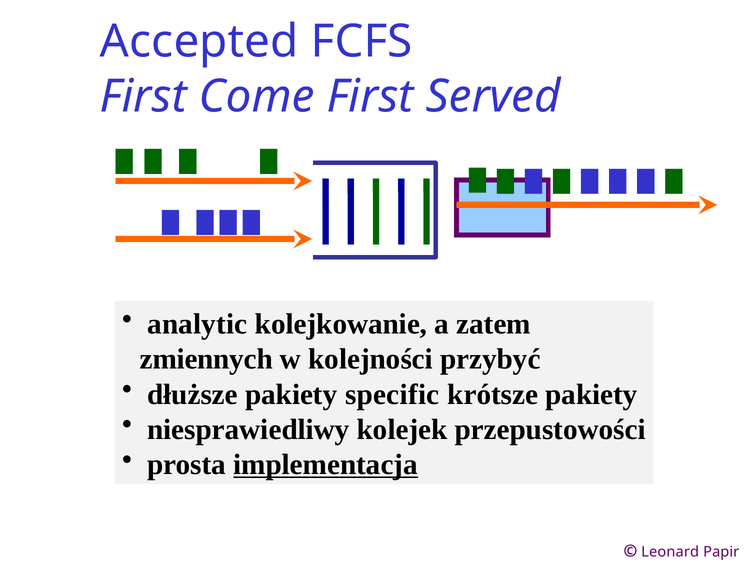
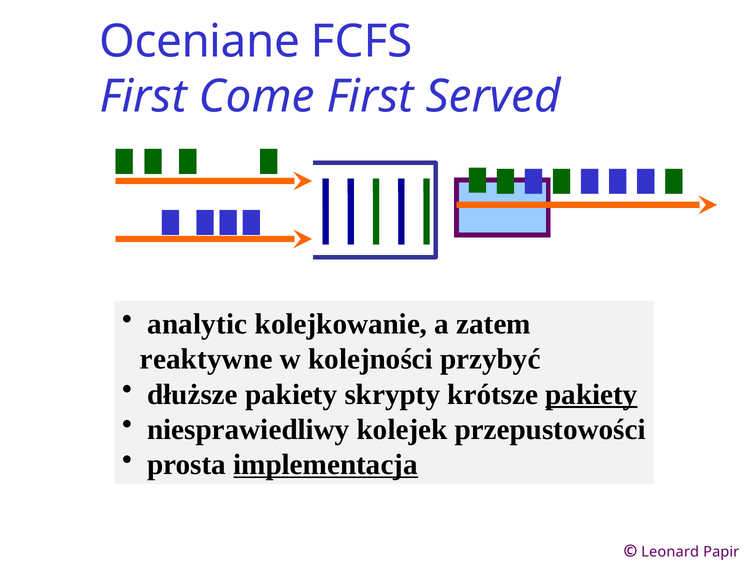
Accepted: Accepted -> Oceniane (200, 41)
zmiennych: zmiennych -> reaktywne (206, 359)
specific: specific -> skrypty (392, 394)
pakiety underline: none -> present (591, 394)
